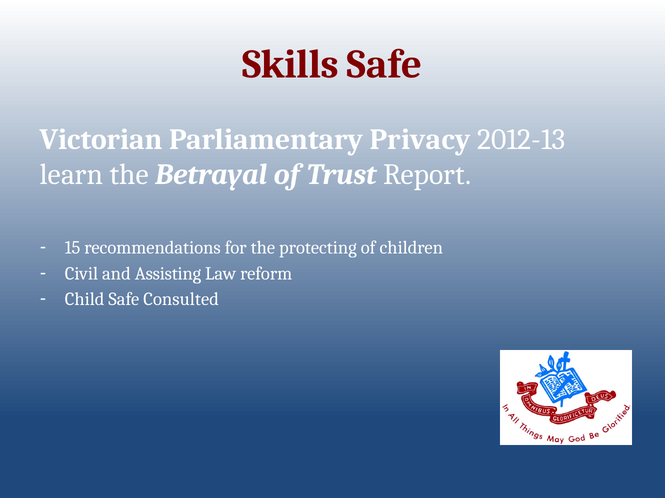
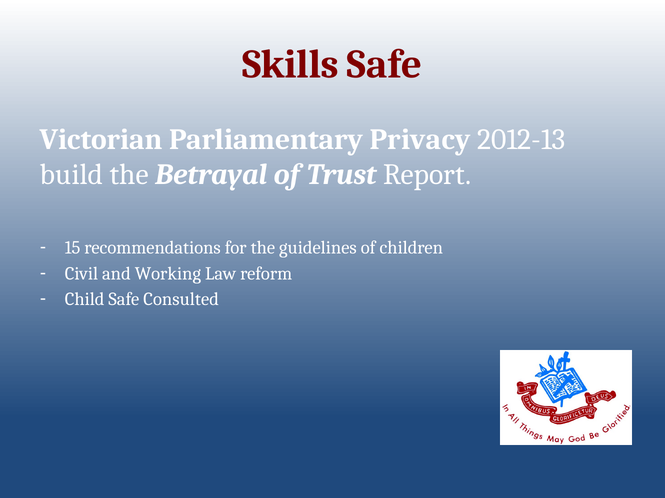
learn: learn -> build (72, 175)
protecting: protecting -> guidelines (318, 248)
Assisting: Assisting -> Working (168, 274)
